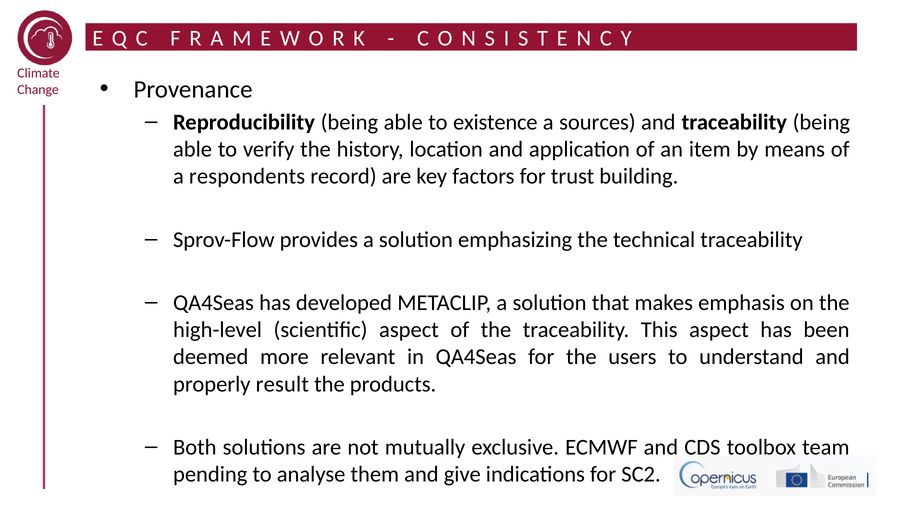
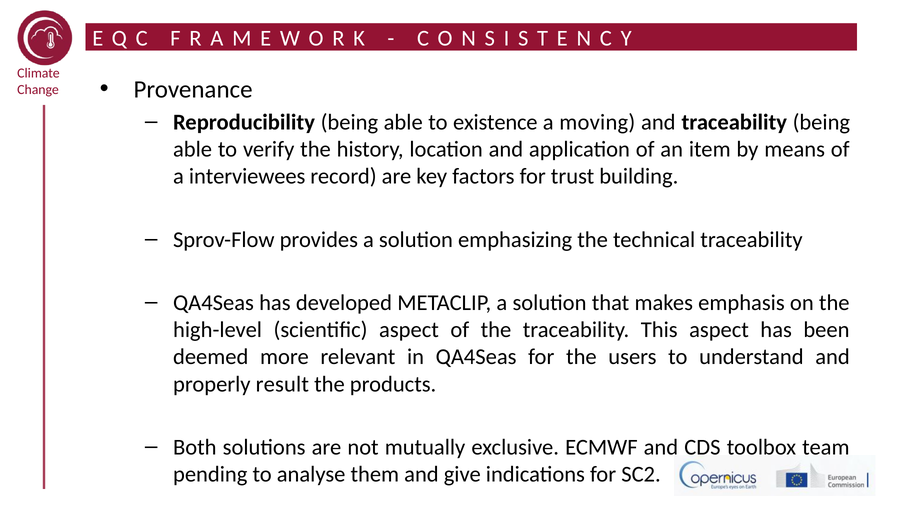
sources: sources -> moving (597, 122)
respondents: respondents -> interviewees (247, 176)
